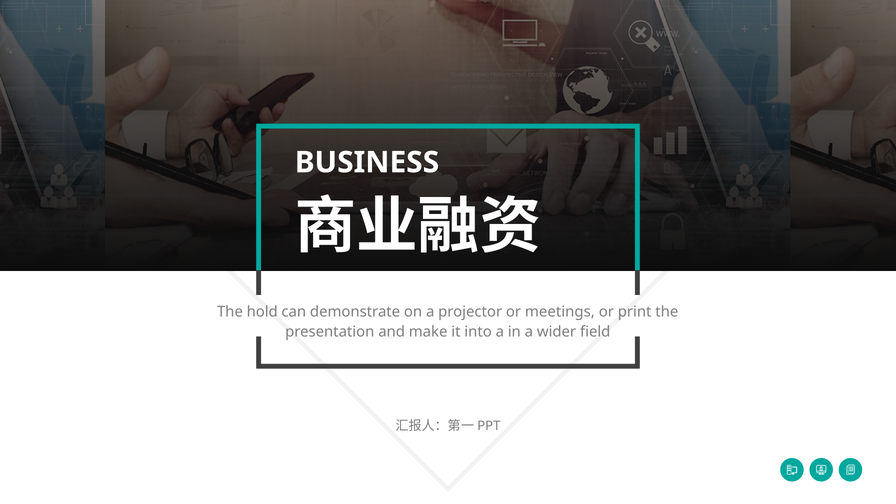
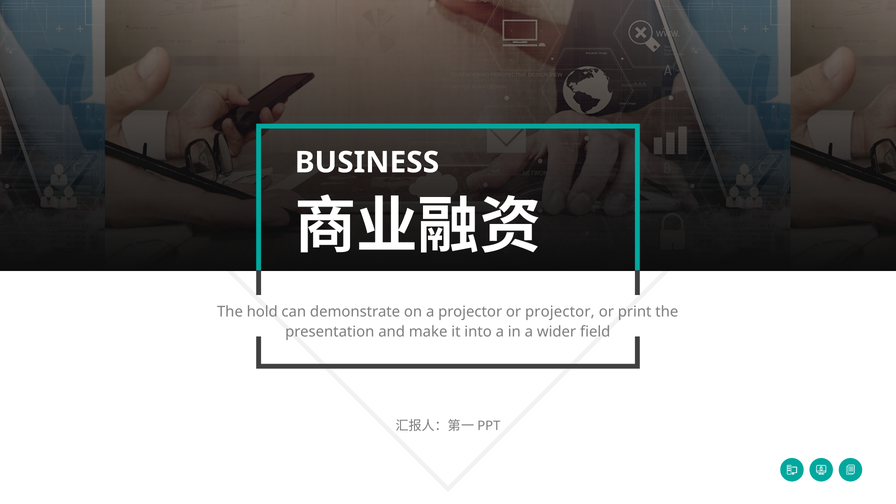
or meetings: meetings -> projector (560, 312)
